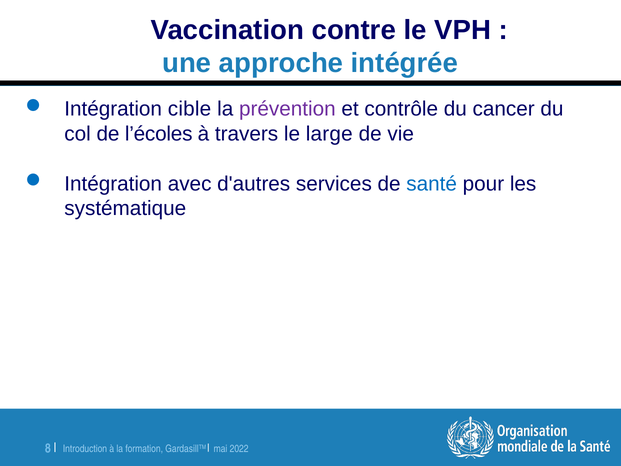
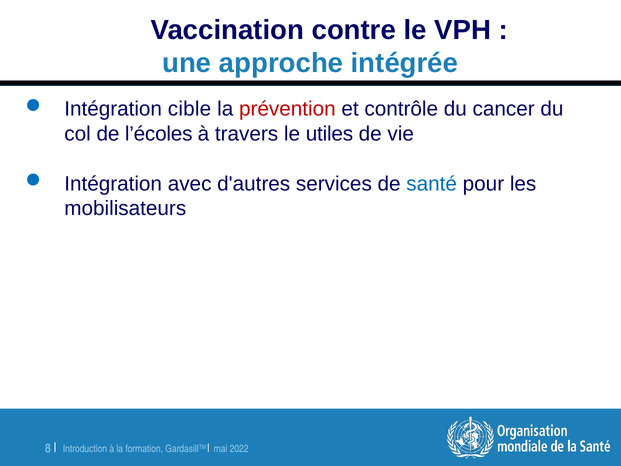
prévention colour: purple -> red (287, 109)
large: large -> utiles (329, 134)
systématique: systématique -> mobilisateurs (125, 208)
